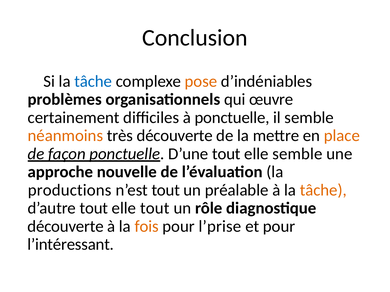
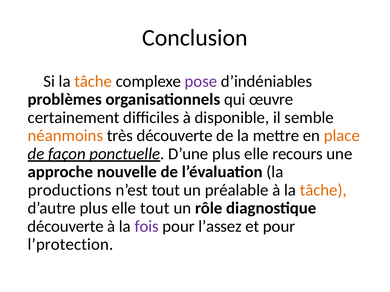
tâche colour: blue -> orange (93, 81)
pose colour: orange -> purple (201, 81)
à ponctuelle: ponctuelle -> disponible (232, 118)
D’une tout: tout -> plus (226, 154)
elle semble: semble -> recours (298, 154)
d’autre tout: tout -> plus (94, 208)
fois colour: orange -> purple (147, 227)
l’prise: l’prise -> l’assez (220, 227)
l’intéressant: l’intéressant -> l’protection (71, 245)
